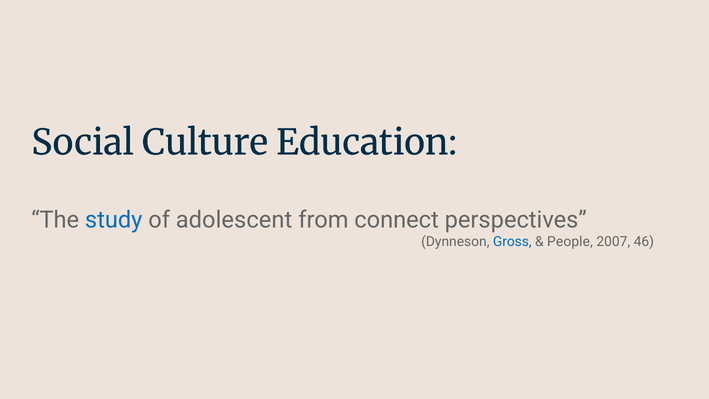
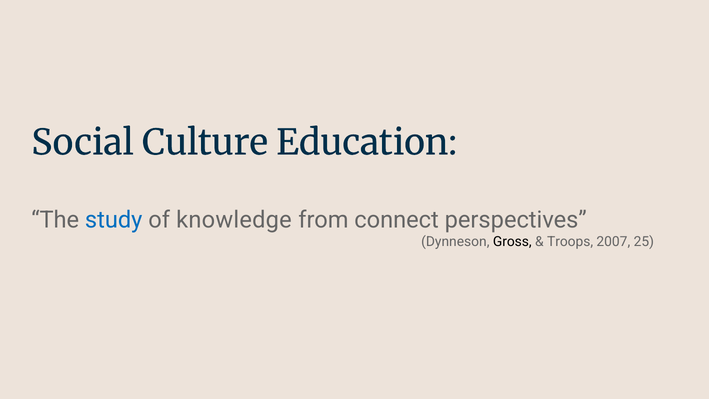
adolescent: adolescent -> knowledge (234, 220)
Gross colour: blue -> black (512, 242)
People: People -> Troops (570, 242)
46: 46 -> 25 (644, 242)
